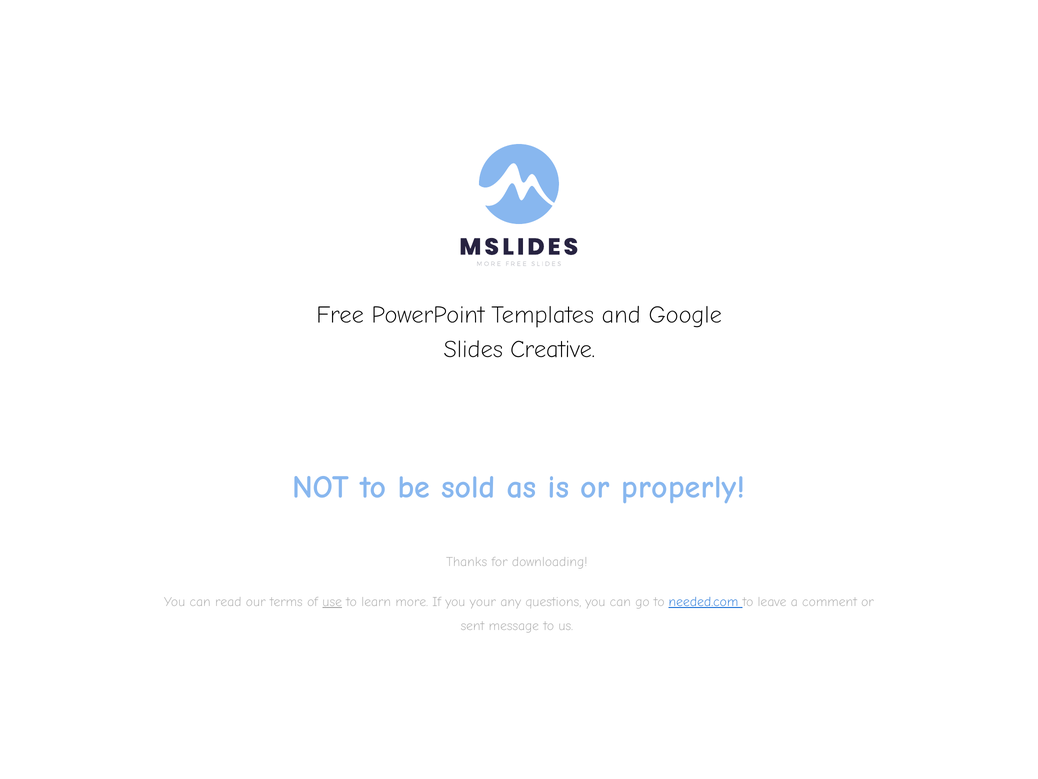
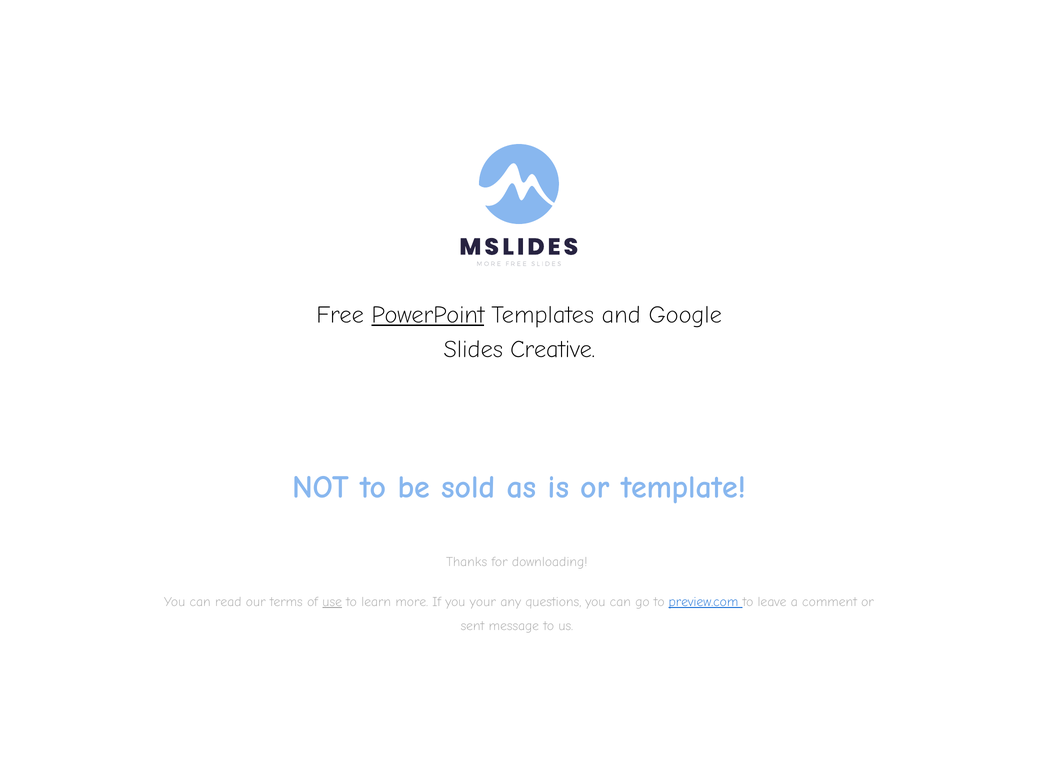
PowerPoint underline: none -> present (428, 315)
properly: properly -> template (683, 487)
needed.com: needed.com -> preview.com (703, 601)
